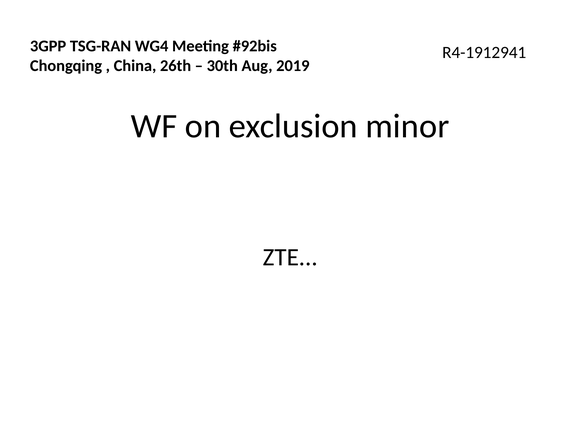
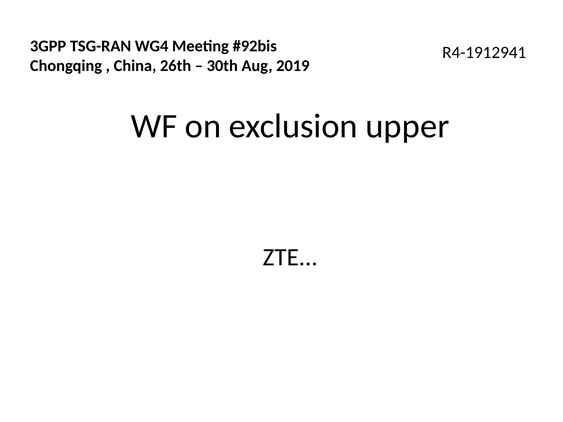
minor: minor -> upper (407, 126)
